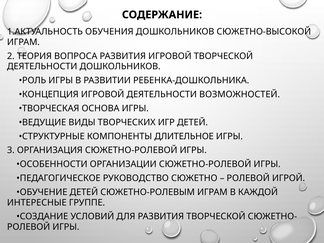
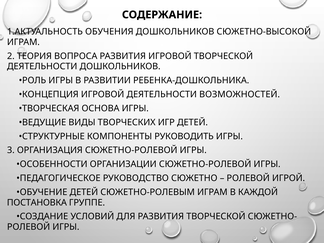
ДЛИТЕЛЬНОЕ: ДЛИТЕЛЬНОЕ -> РУКОВОДИТЬ (184, 136)
ИНТЕРЕСНЫЕ: ИНТЕРЕСНЫЕ -> ПОСТАНОВКА (37, 203)
